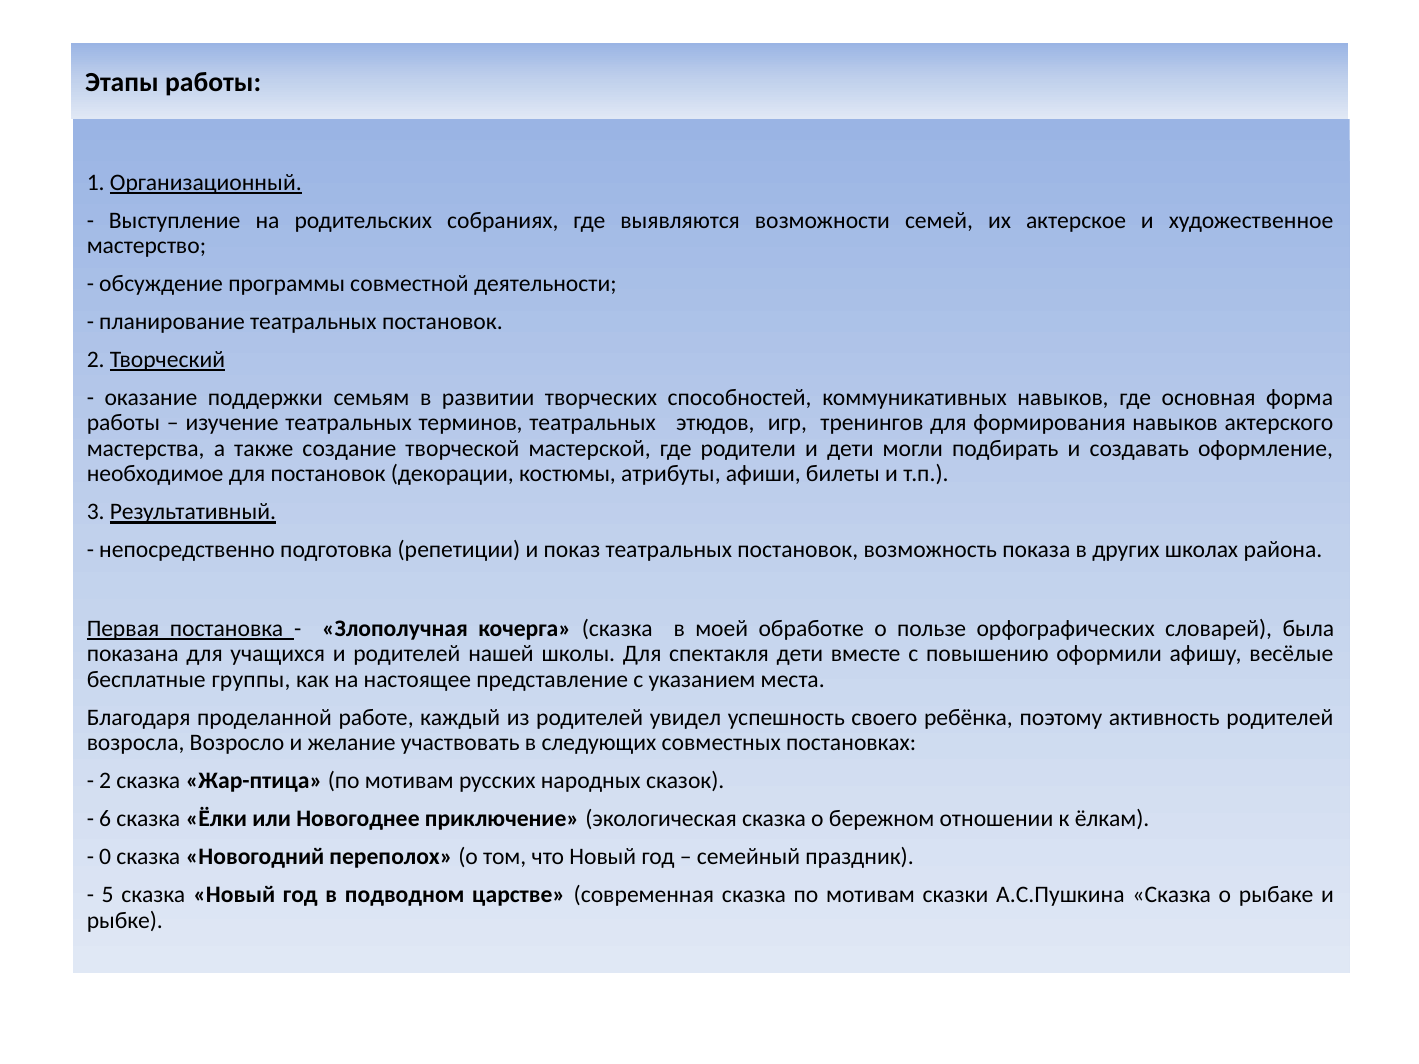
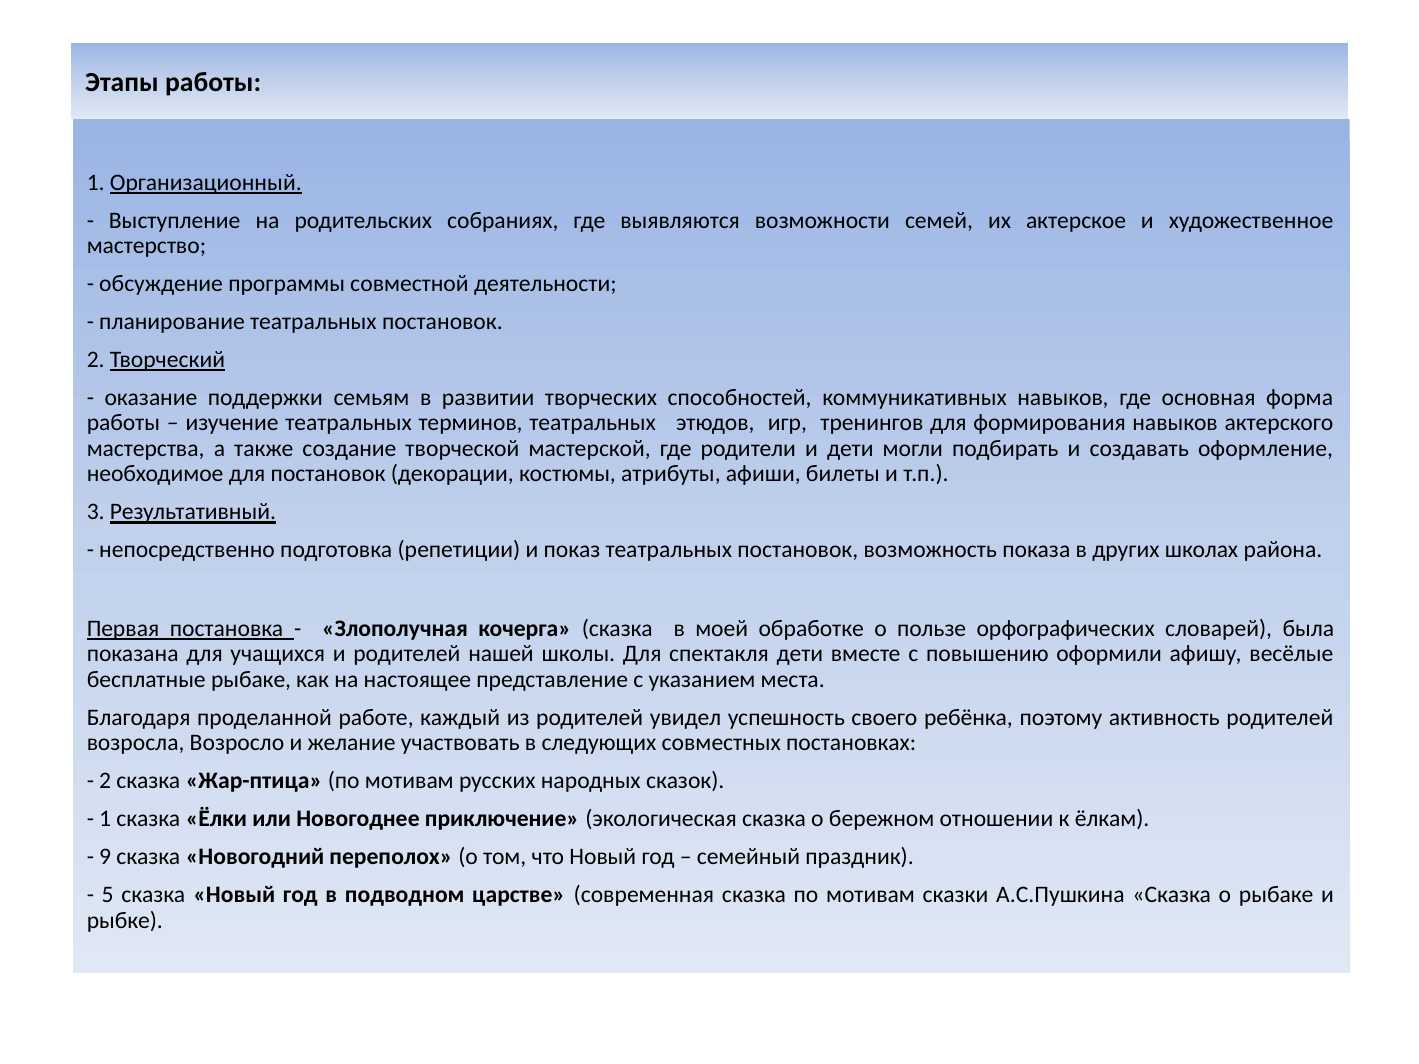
бесплатные группы: группы -> рыбаке (251, 680)
6: 6 -> 1 (105, 819)
0: 0 -> 9 (105, 857)
